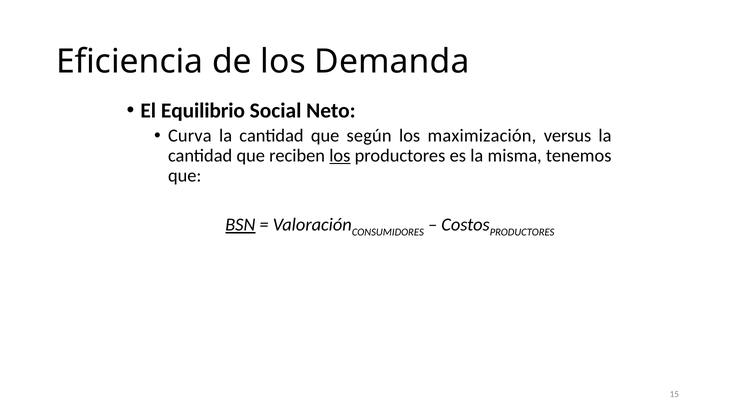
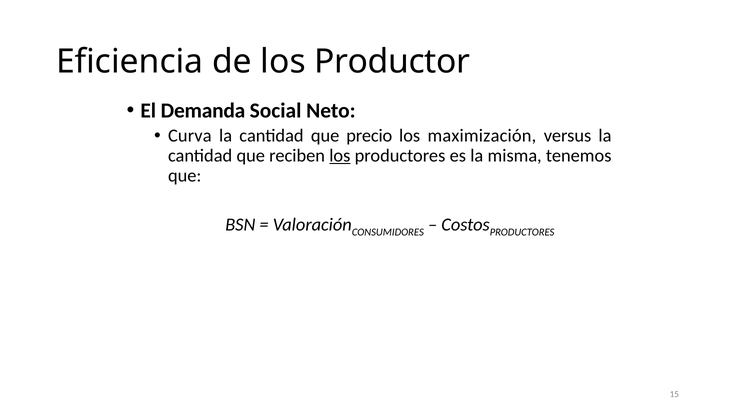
Demanda: Demanda -> Productor (392, 62)
Equilibrio: Equilibrio -> Demanda (203, 111)
según: según -> precio (369, 136)
BSN underline: present -> none (240, 225)
